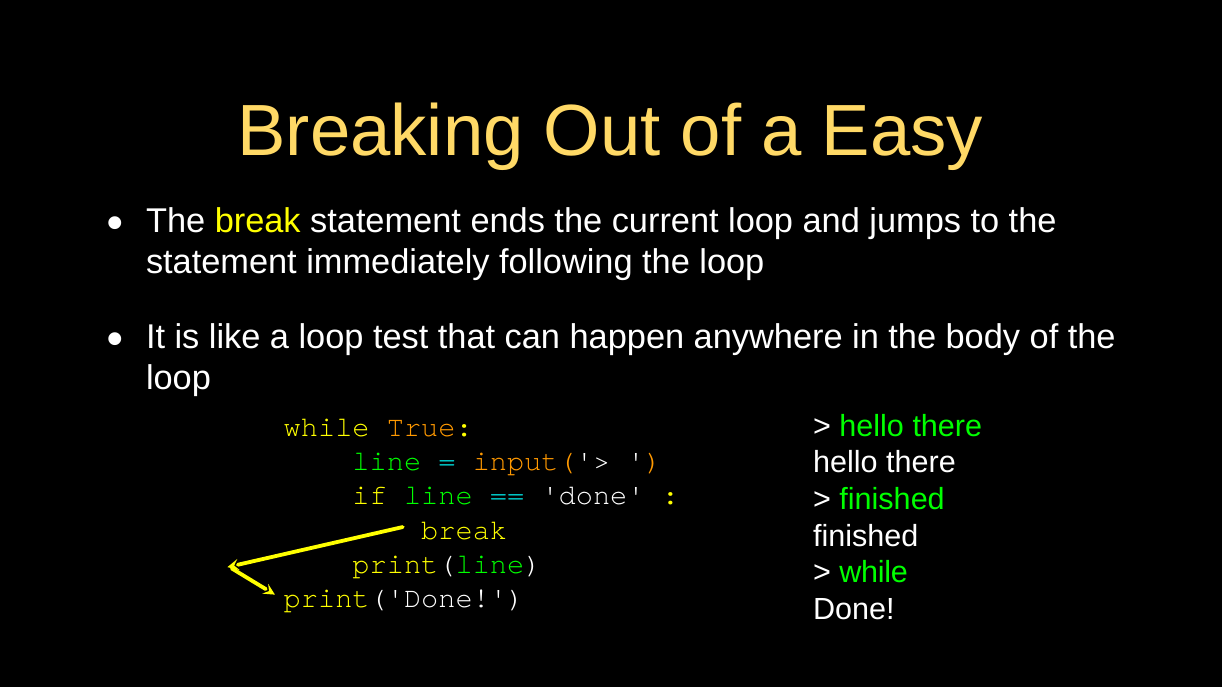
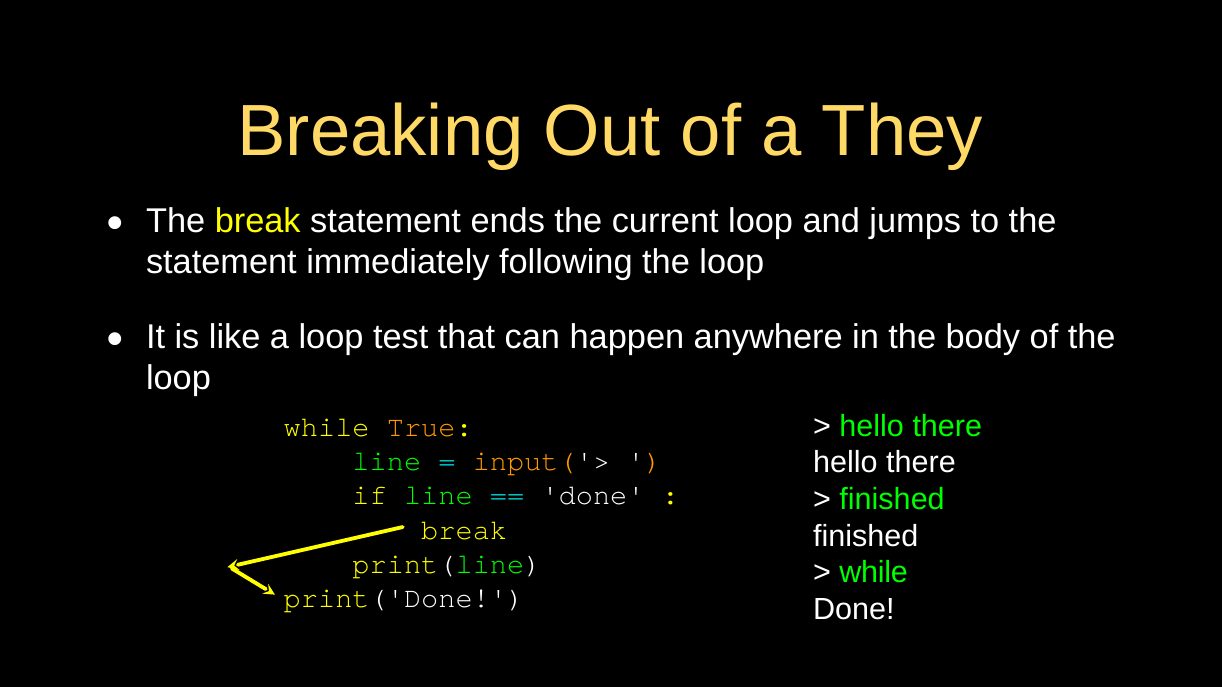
Easy: Easy -> They (902, 131)
